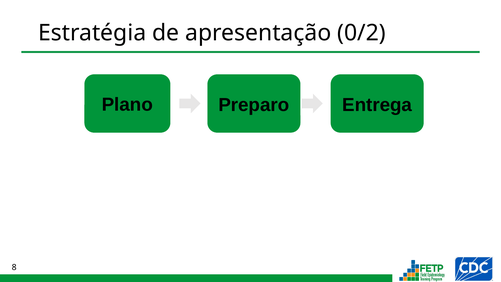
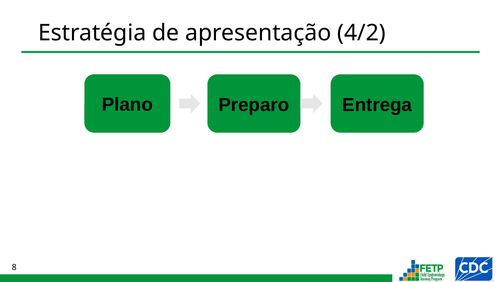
0/2: 0/2 -> 4/2 (362, 33)
